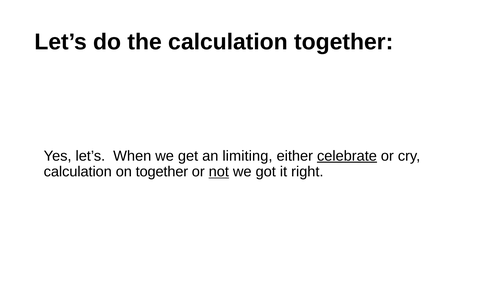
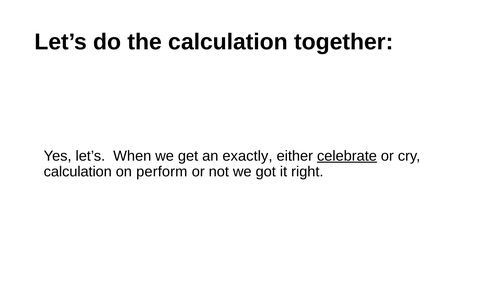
limiting: limiting -> exactly (247, 156)
on together: together -> perform (162, 172)
not underline: present -> none (219, 172)
